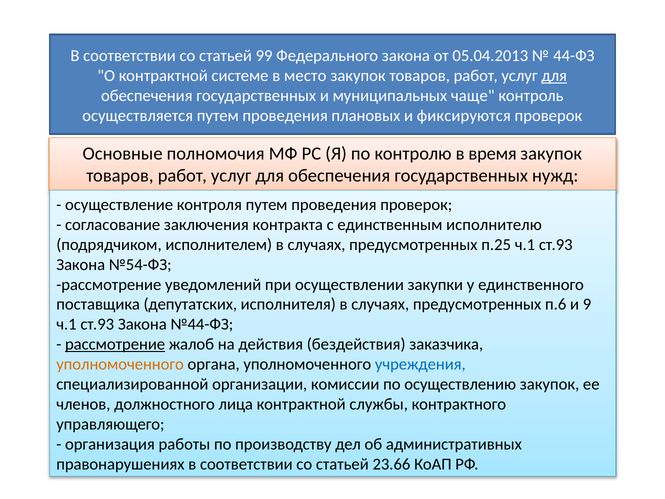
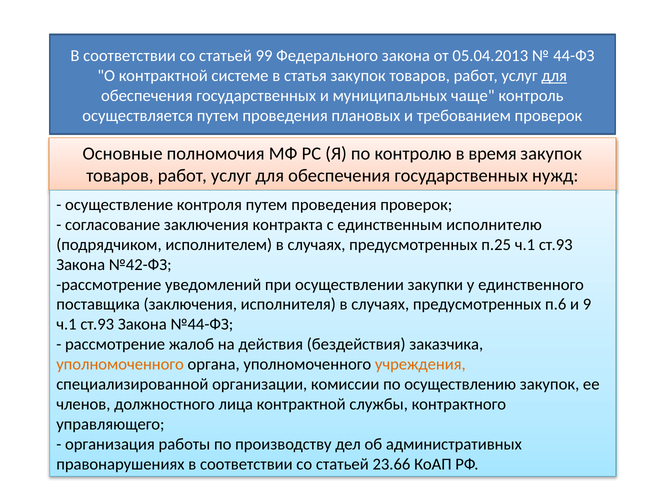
место: место -> статья (305, 76)
фиксируются: фиксируются -> требованием (464, 115)
№54-ФЗ: №54-ФЗ -> №42-ФЗ (140, 264)
поставщика депутатских: депутатских -> заключения (190, 304)
рассмотрение underline: present -> none (115, 344)
учреждения colour: blue -> orange (420, 364)
